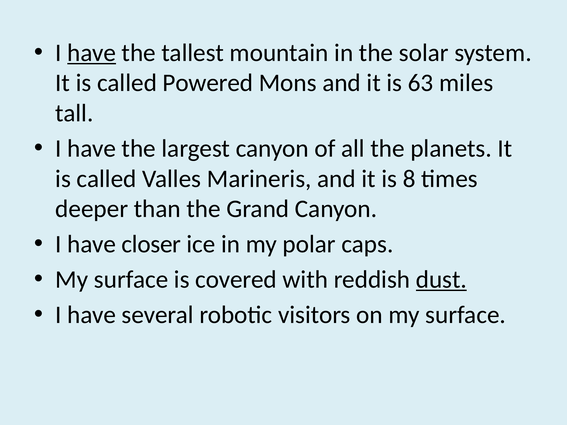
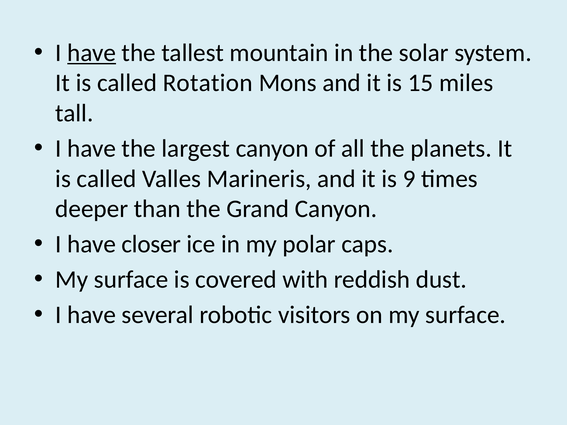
Powered: Powered -> Rotation (208, 83)
63: 63 -> 15 (421, 83)
8: 8 -> 9 (409, 179)
dust underline: present -> none (441, 280)
